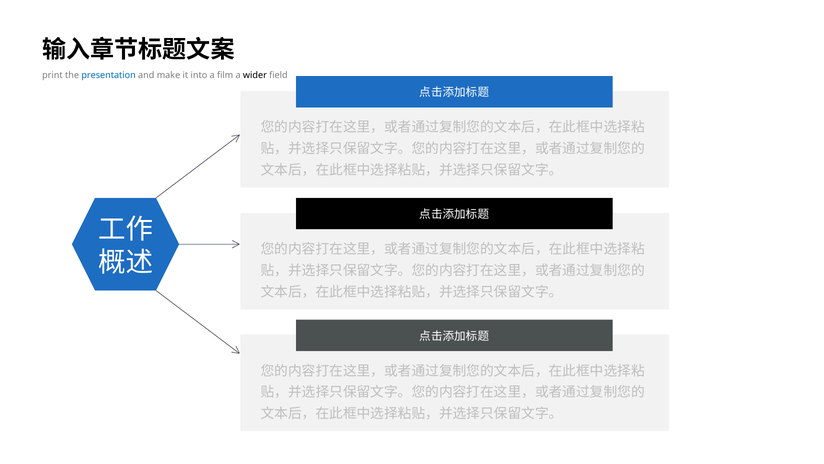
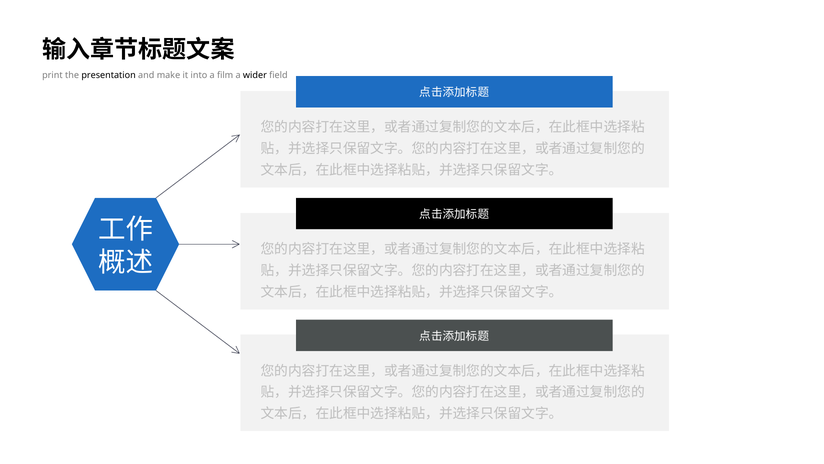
presentation colour: blue -> black (109, 75)
